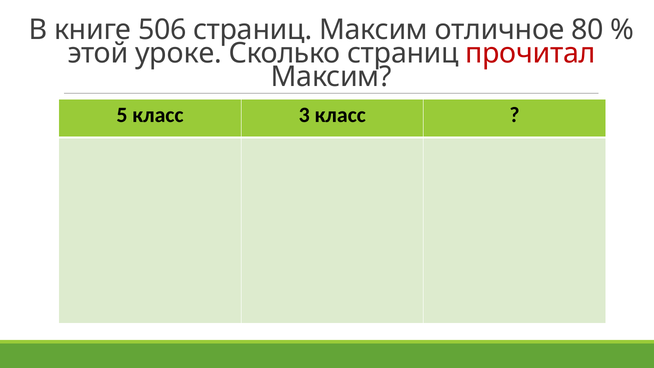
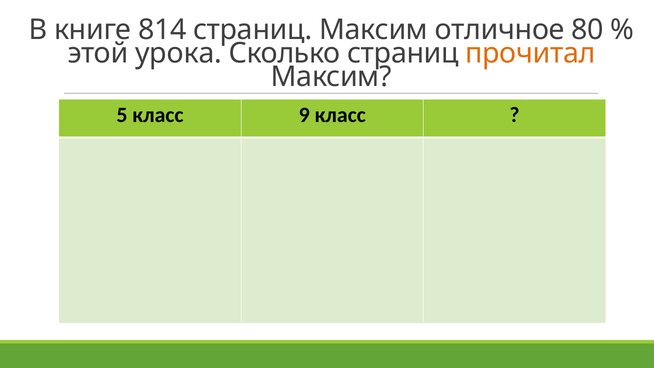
506: 506 -> 814 (162, 30)
уроке: уроке -> урока (179, 53)
прочитал colour: red -> orange (530, 53)
3: 3 -> 9 (304, 115)
